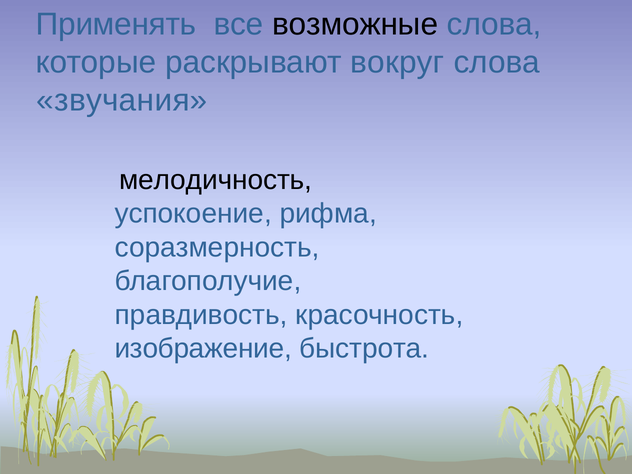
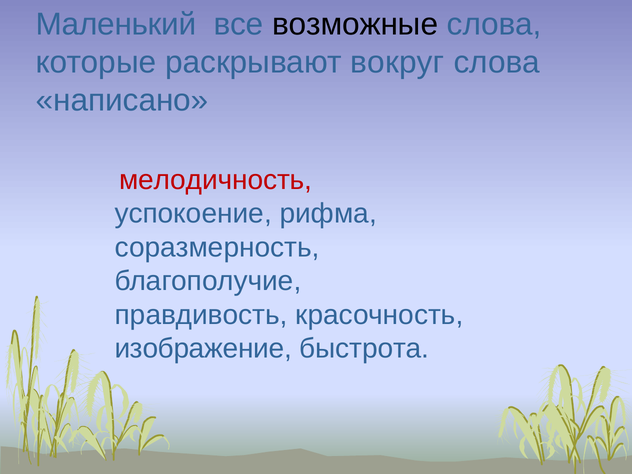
Применять: Применять -> Маленький (116, 24)
звучания: звучания -> написано (122, 100)
мелодичность colour: black -> red (216, 180)
